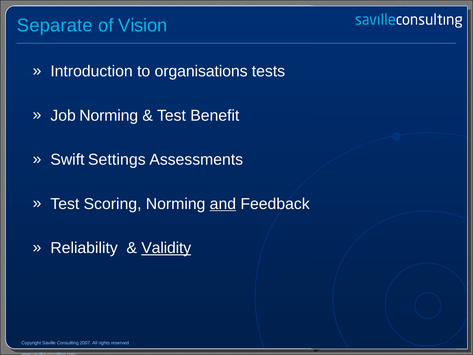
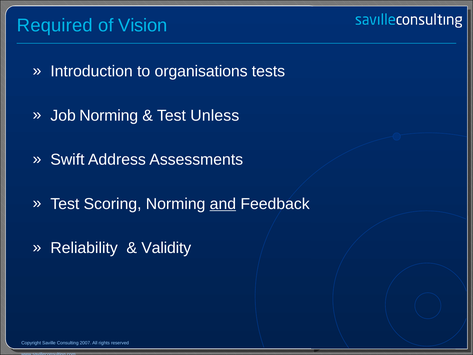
Separate: Separate -> Required (55, 26)
Benefit: Benefit -> Unless (215, 115)
Settings: Settings -> Address (117, 160)
Validity underline: present -> none (166, 248)
